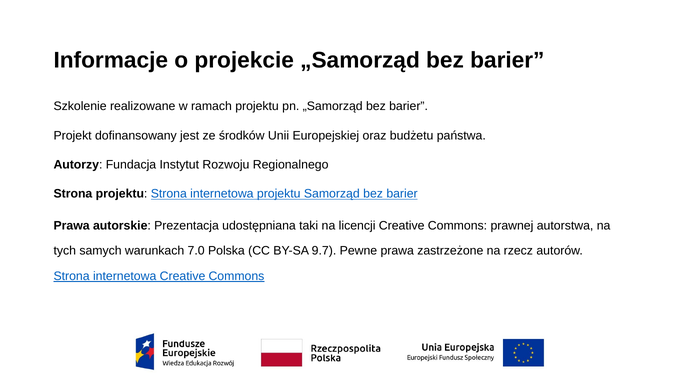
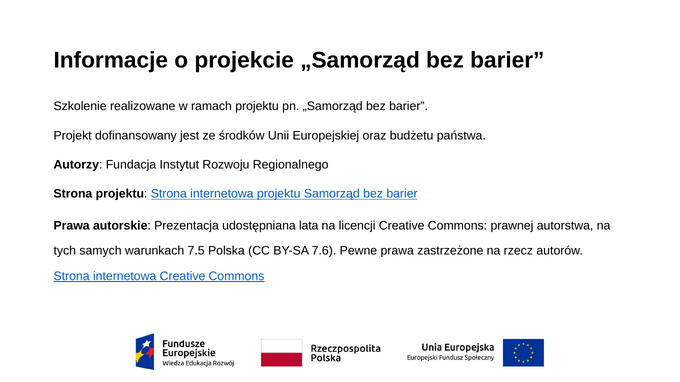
taki: taki -> lata (309, 226)
7.0: 7.0 -> 7.5 (196, 251)
9.7: 9.7 -> 7.6 (324, 251)
